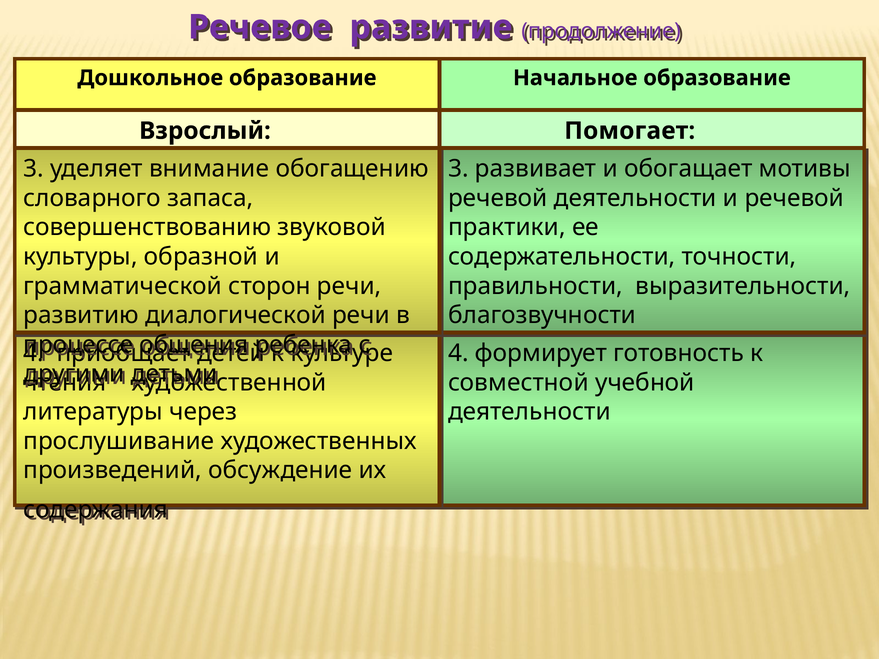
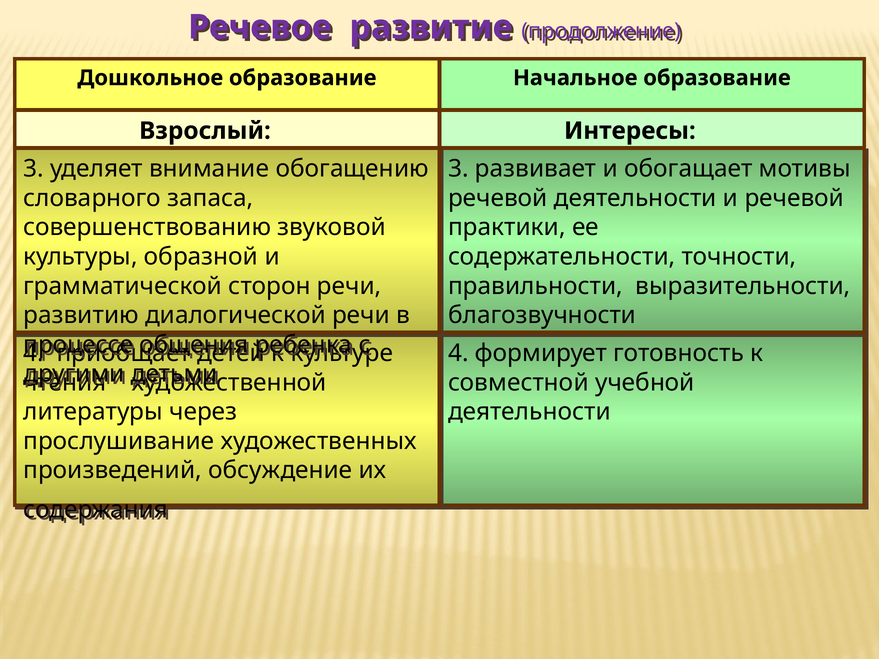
Помогает: Помогает -> Интересы (630, 131)
